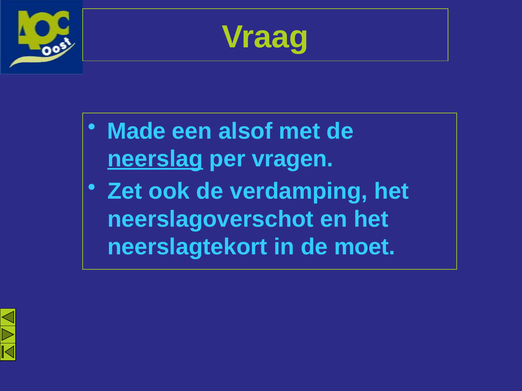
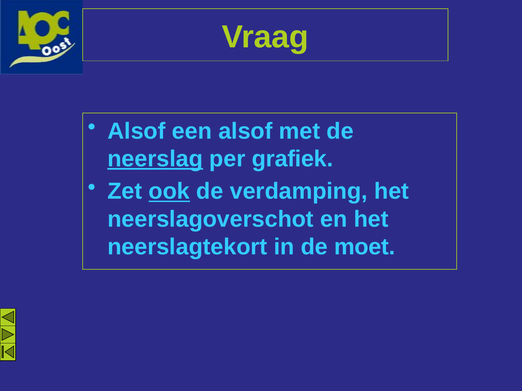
Made: Made -> Alsof (136, 131)
vragen: vragen -> grafiek (293, 159)
ook underline: none -> present (169, 192)
